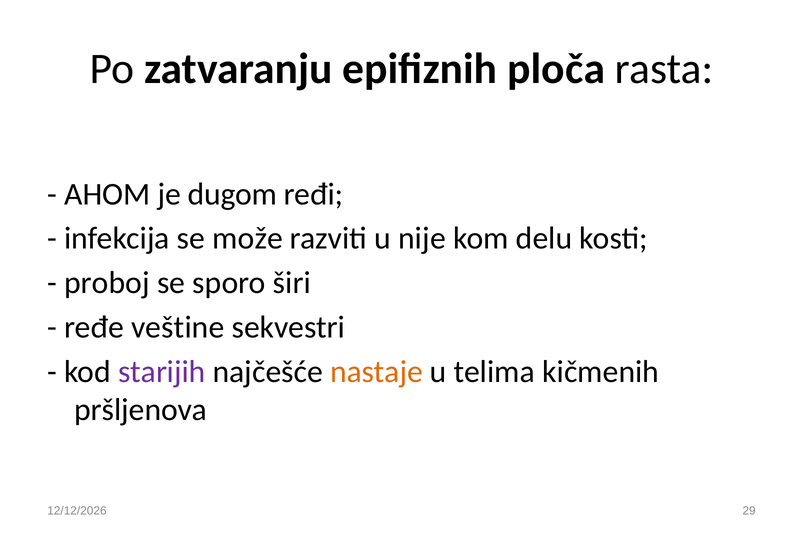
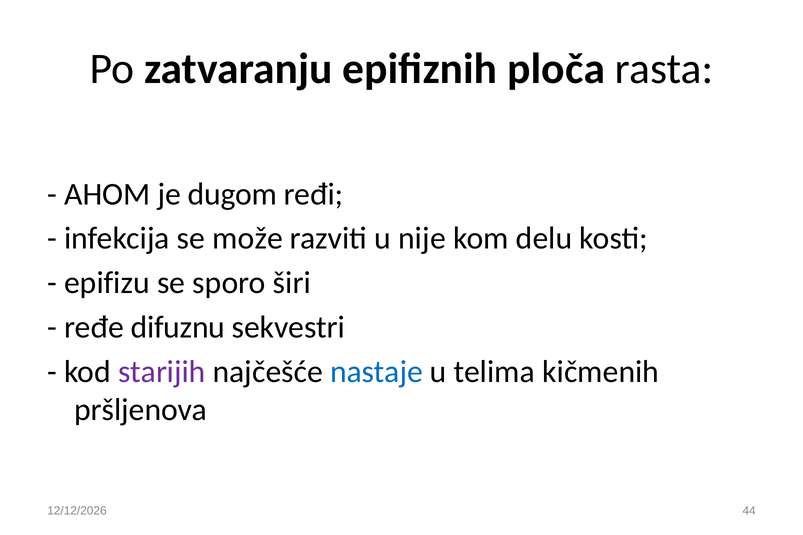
proboj: proboj -> epifizu (107, 283)
veštine: veštine -> difuznu (178, 327)
nastaje colour: orange -> blue (376, 372)
29: 29 -> 44 (749, 511)
